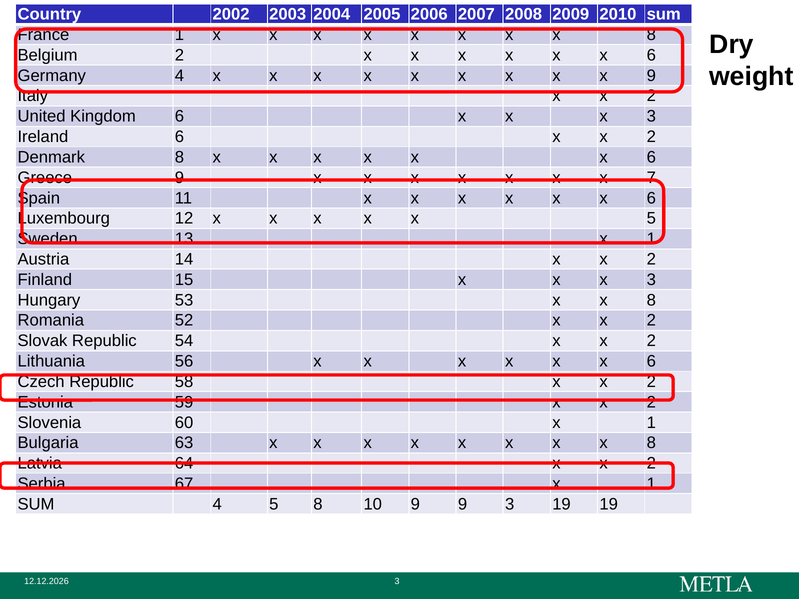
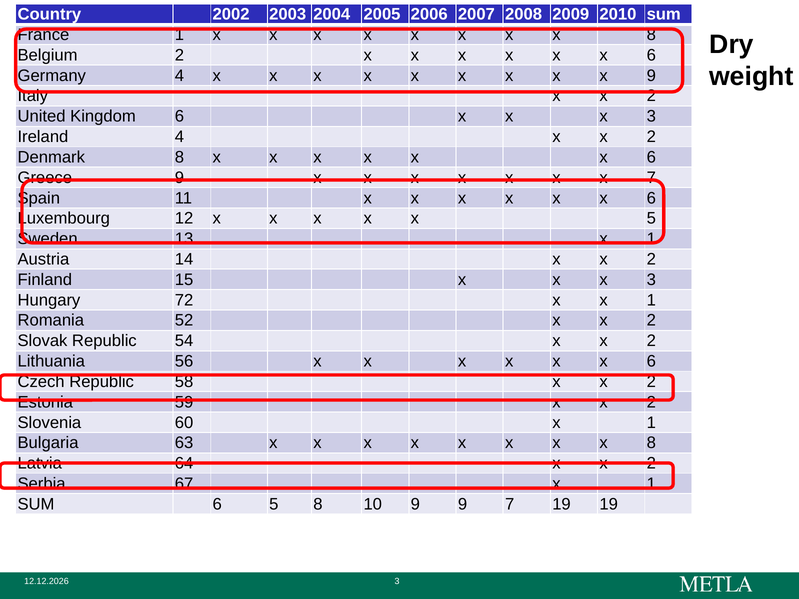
Ireland 6: 6 -> 4 (179, 137)
53: 53 -> 72 (184, 300)
8: 8 -> 1 (651, 300)
SUM 4: 4 -> 6 (217, 504)
9 3: 3 -> 7 (510, 504)
